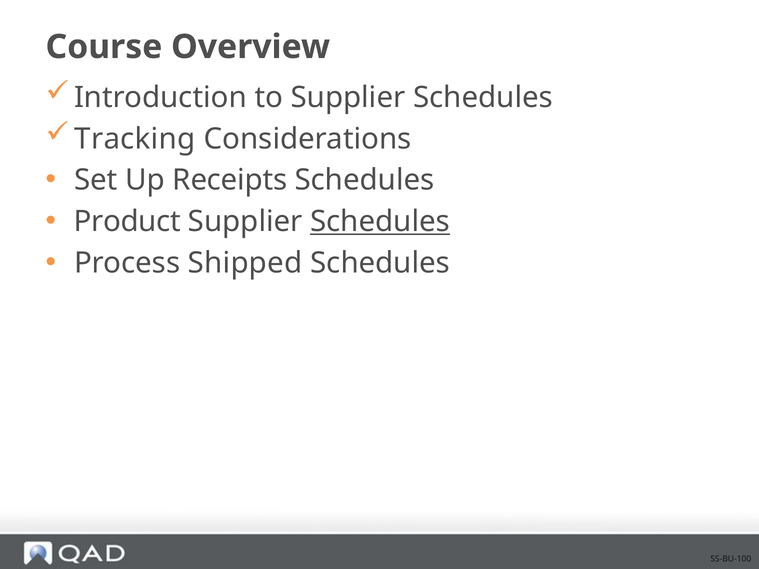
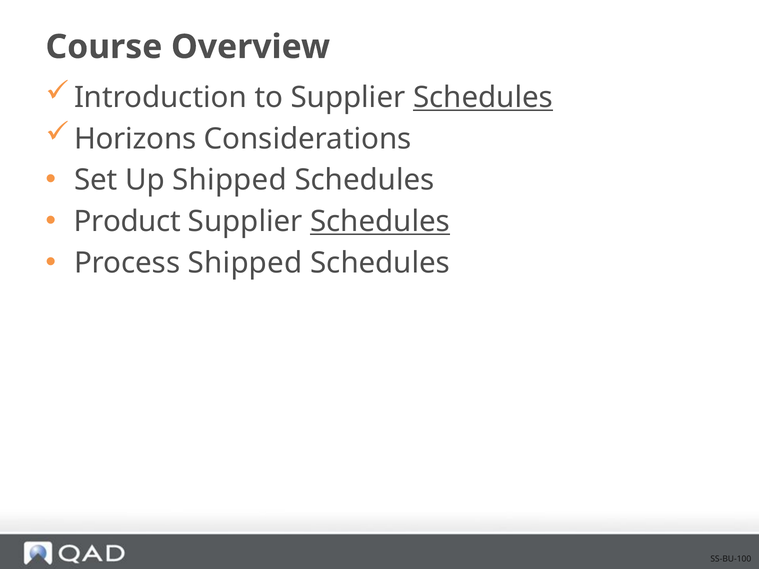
Schedules underline: none -> present (483, 98)
Tracking: Tracking -> Horizons (135, 139)
Up Receipts: Receipts -> Shipped (230, 180)
